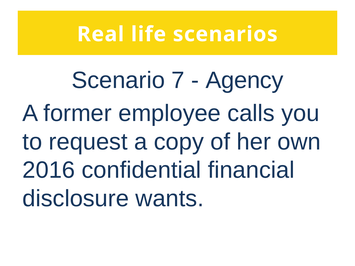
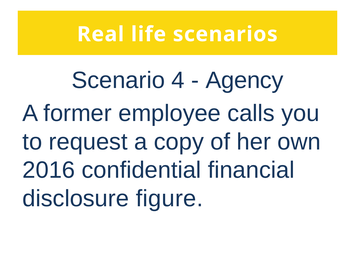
7: 7 -> 4 (178, 80)
wants: wants -> figure (170, 199)
